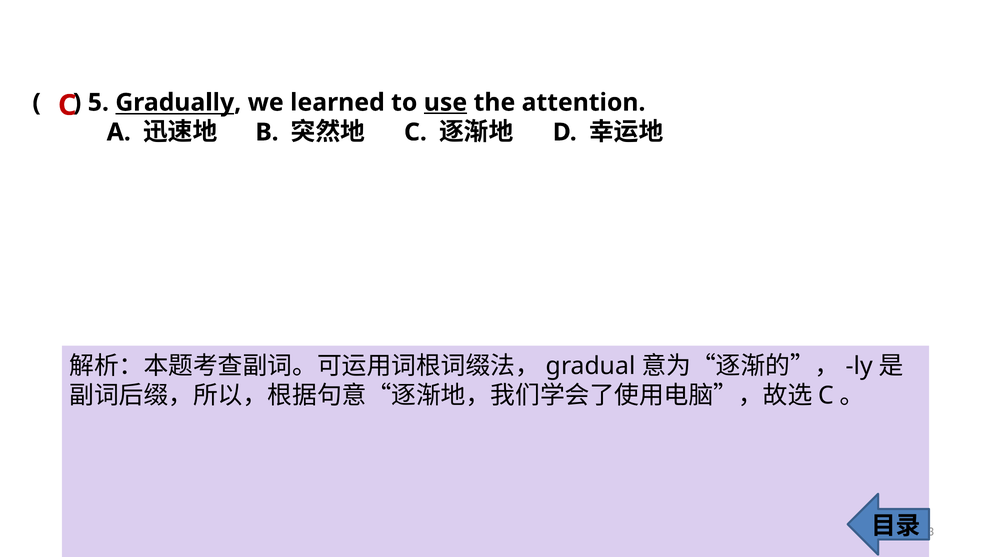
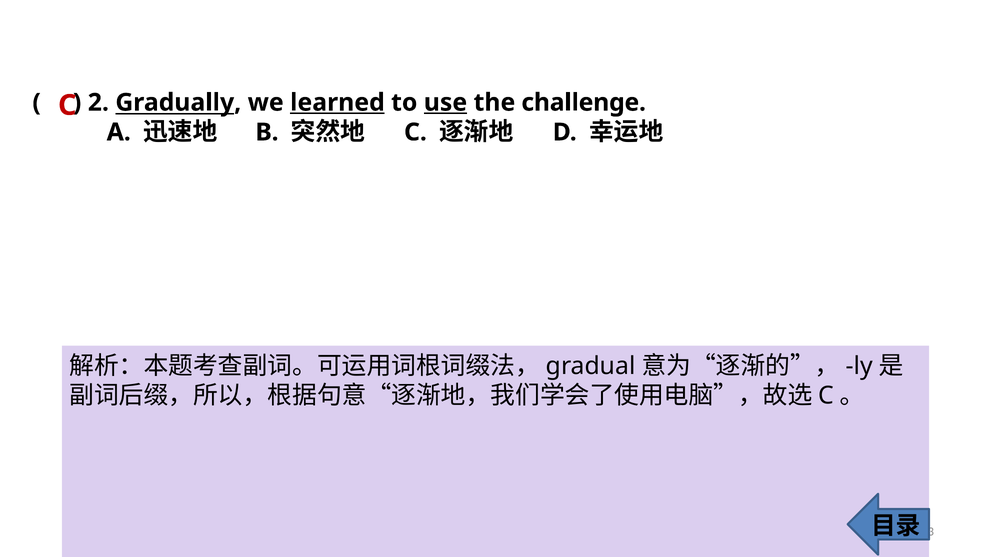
5: 5 -> 2 (98, 103)
learned underline: none -> present (337, 103)
attention: attention -> challenge (584, 103)
